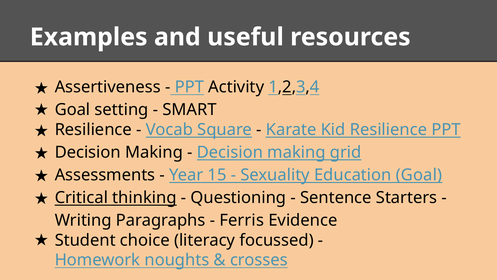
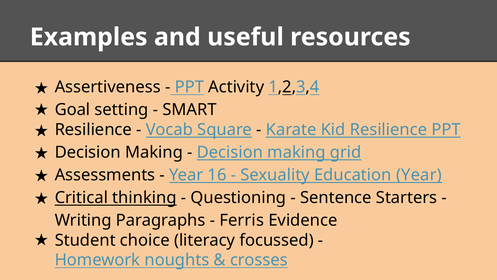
15: 15 -> 16 (217, 175)
Education Goal: Goal -> Year (419, 175)
